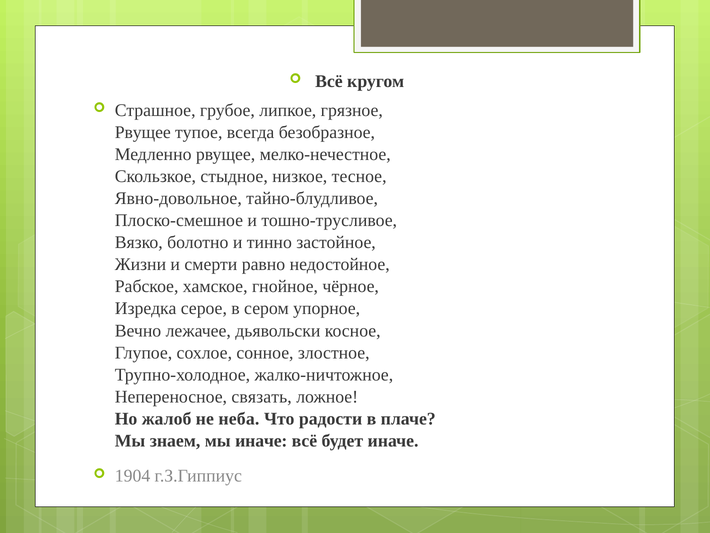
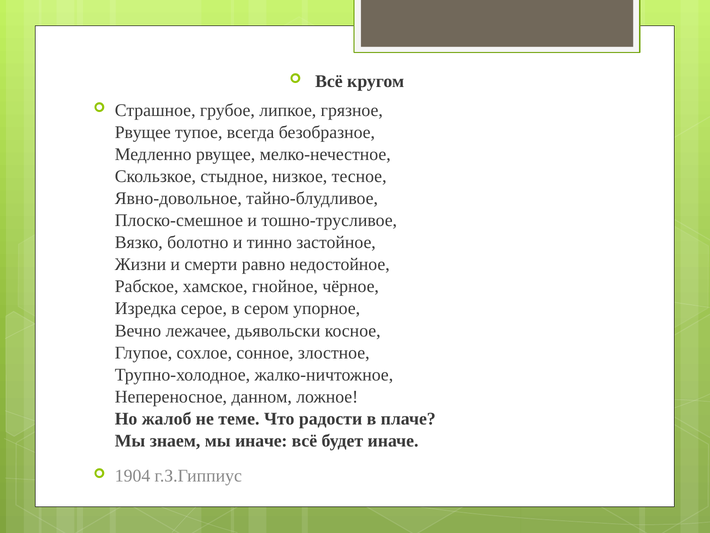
связать: связать -> данном (262, 396)
неба: неба -> теме (239, 418)
